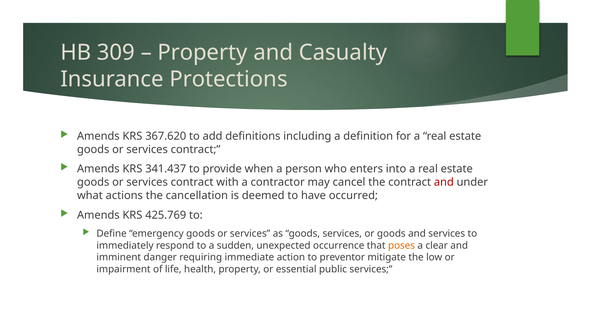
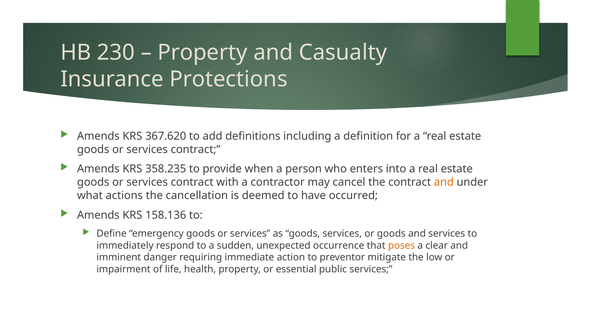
309: 309 -> 230 (116, 53)
341.437: 341.437 -> 358.235 (166, 169)
and colour: red -> orange (444, 182)
425.769: 425.769 -> 158.136 (166, 215)
